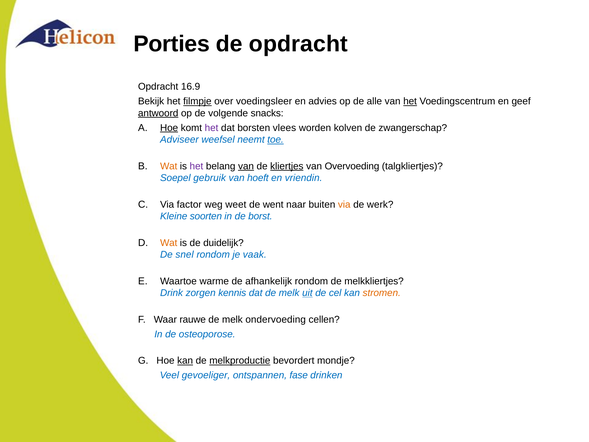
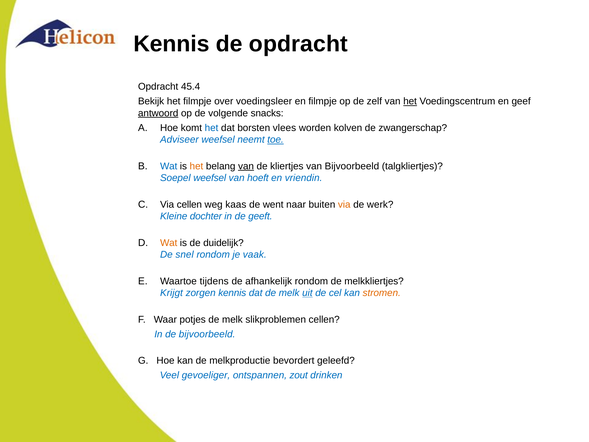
Porties: Porties -> Kennis (172, 44)
16.9: 16.9 -> 45.4 (191, 87)
filmpje underline: present -> none (197, 101)
en advies: advies -> filmpje (323, 101)
alle: alle -> zelf (374, 101)
Hoe underline: present -> none (169, 128)
het colour: purple -> blue (212, 128)
Wat colour: orange -> blue (169, 166)
het colour: purple -> orange (196, 166)
kliertjes underline: present -> none (287, 166)
van Overvoeding: Overvoeding -> Bijvoorbeeld (352, 166)
Soepel gebruik: gebruik -> weefsel (210, 178)
Via factor: factor -> cellen (189, 204)
weet: weet -> kaas (236, 204)
soorten: soorten -> dochter (206, 216)
borst: borst -> geeft (260, 216)
warme: warme -> tijdens (214, 281)
Drink: Drink -> Krijgt (172, 293)
rauwe: rauwe -> potjes (193, 319)
ondervoeding: ondervoeding -> slikproblemen (276, 319)
de osteoporose: osteoporose -> bijvoorbeeld (207, 334)
kan underline: present -> none (185, 360)
melkproductie underline: present -> none (240, 360)
mondje: mondje -> geleefd (336, 360)
fase: fase -> zout (299, 375)
